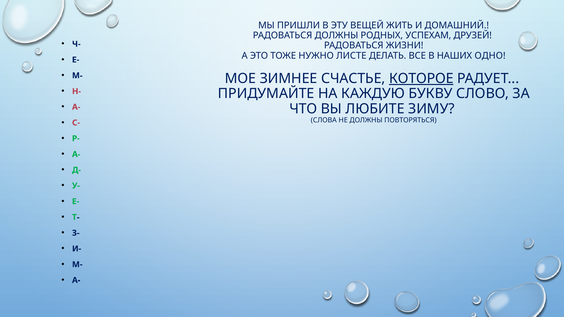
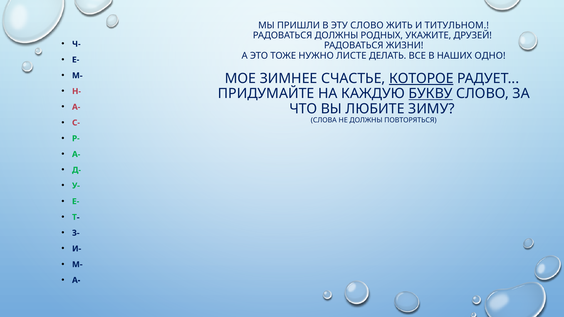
ЭТУ ВЕЩЕЙ: ВЕЩЕЙ -> СЛОВО (367, 25)
ДОМАШНИЙ: ДОМАШНИЙ -> ТИТУЛЬНОМ (457, 25)
УСПЕХАМ: УСПЕХАМ -> УКАЖИТЕ (428, 35)
БУКВУ underline: none -> present (431, 94)
